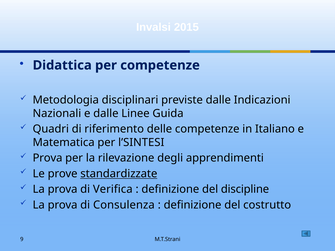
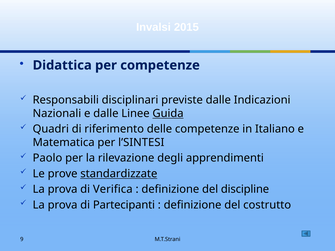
Metodologia: Metodologia -> Responsabili (66, 100)
Guida underline: none -> present (168, 114)
Prova: Prova -> Paolo (47, 158)
Consulenza: Consulenza -> Partecipanti (124, 205)
